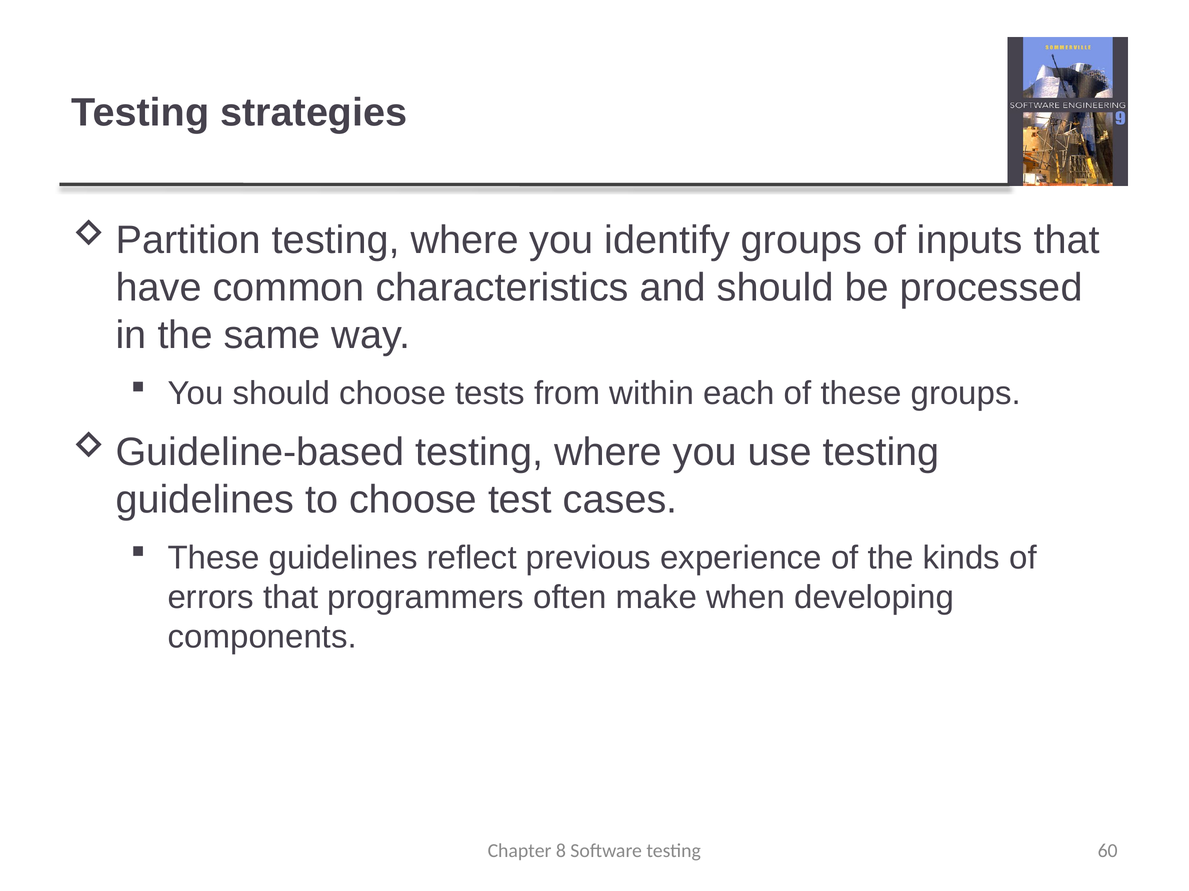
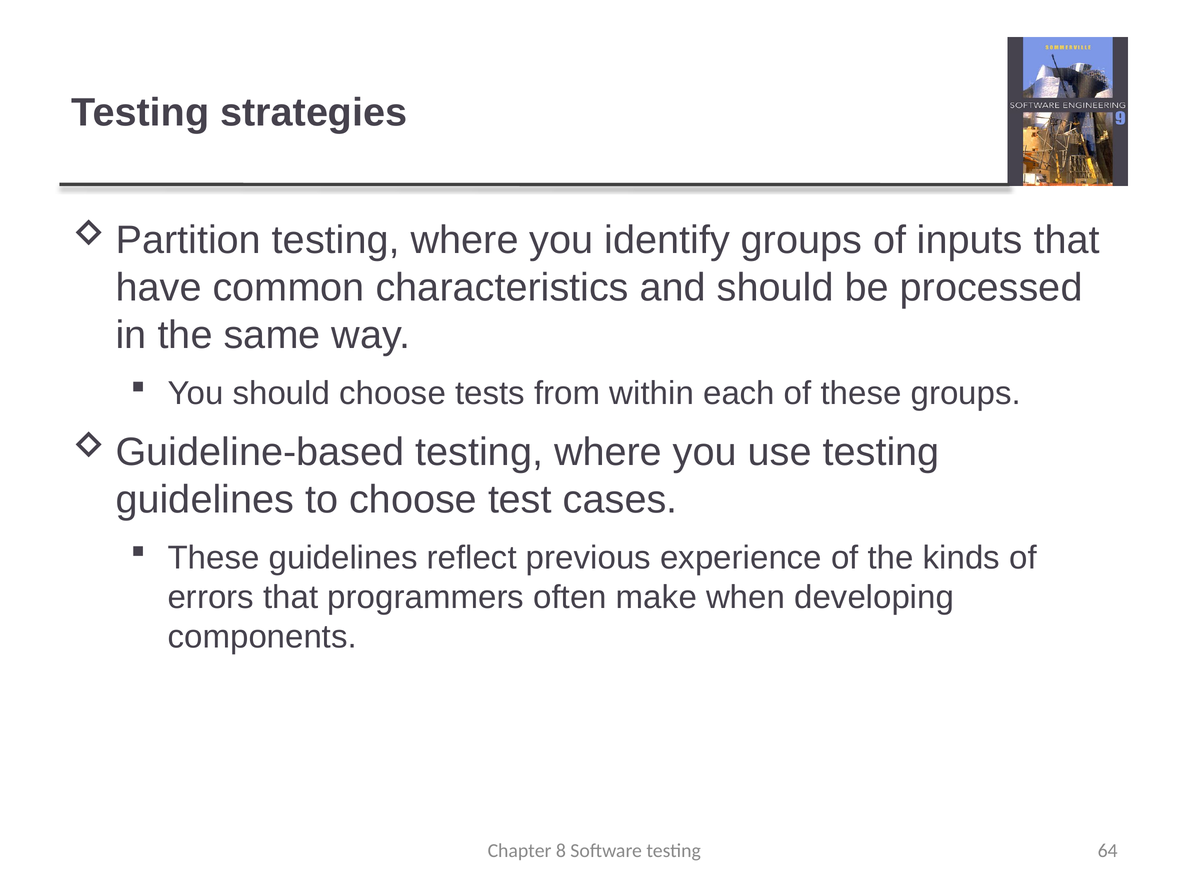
60: 60 -> 64 (1108, 851)
